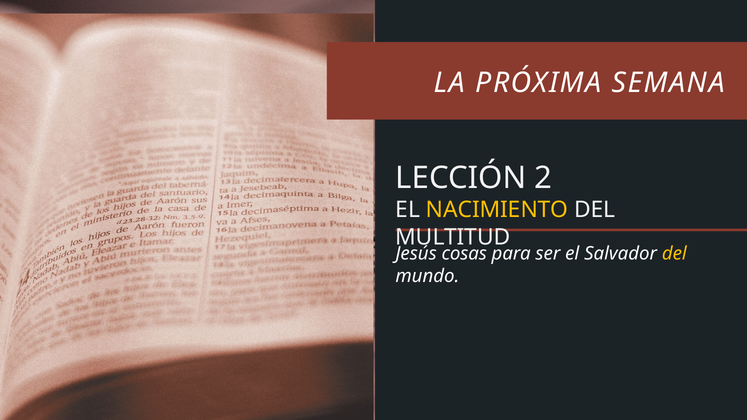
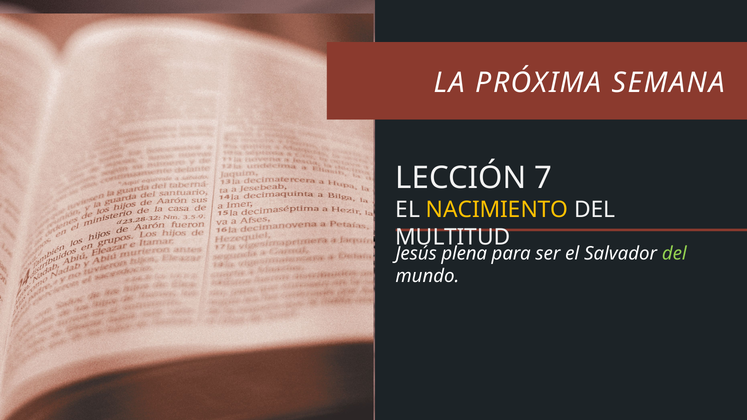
2: 2 -> 7 (543, 178)
cosas: cosas -> plena (464, 254)
del colour: yellow -> light green (674, 254)
